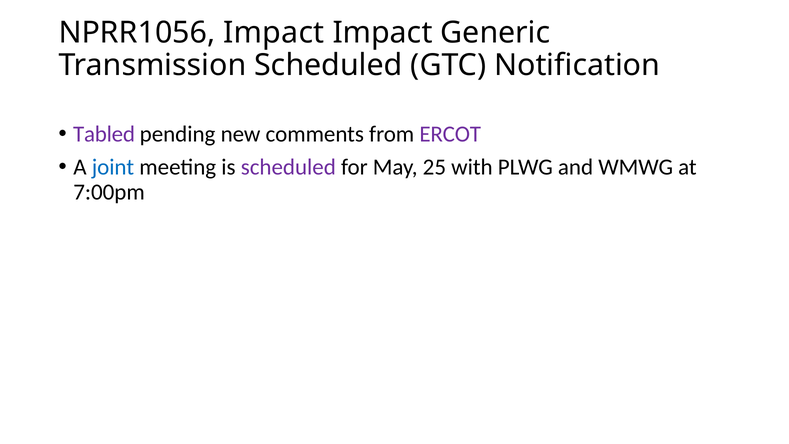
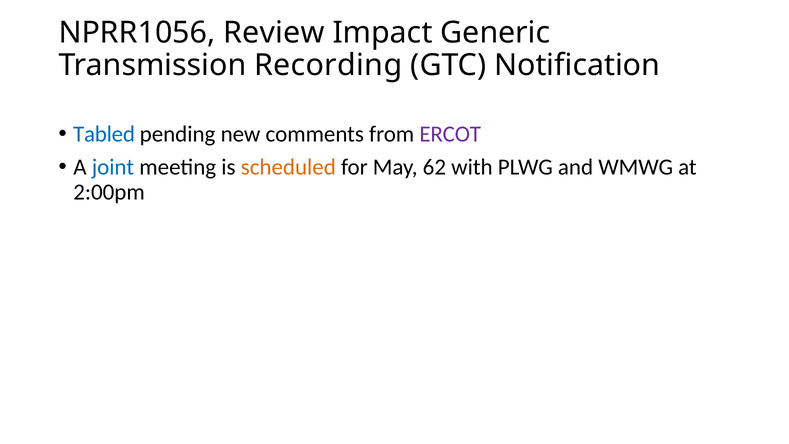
NPRR1056 Impact: Impact -> Review (274, 33)
Transmission Scheduled: Scheduled -> Recording (328, 65)
Tabled colour: purple -> blue (104, 134)
scheduled colour: purple -> orange (288, 167)
25: 25 -> 62 (434, 167)
7:00pm: 7:00pm -> 2:00pm (109, 192)
